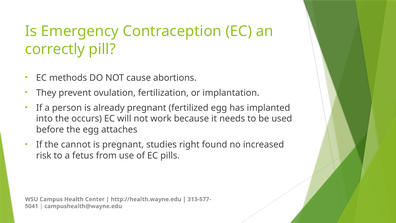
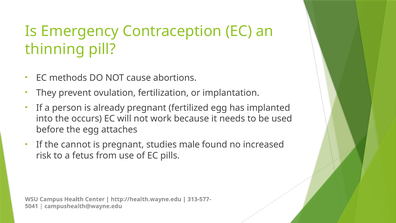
correctly: correctly -> thinning (55, 49)
right: right -> male (189, 144)
